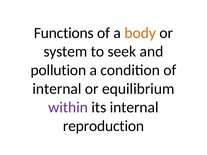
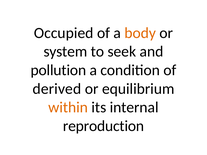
Functions: Functions -> Occupied (64, 33)
internal: internal -> derived (57, 89)
within colour: purple -> orange (68, 108)
